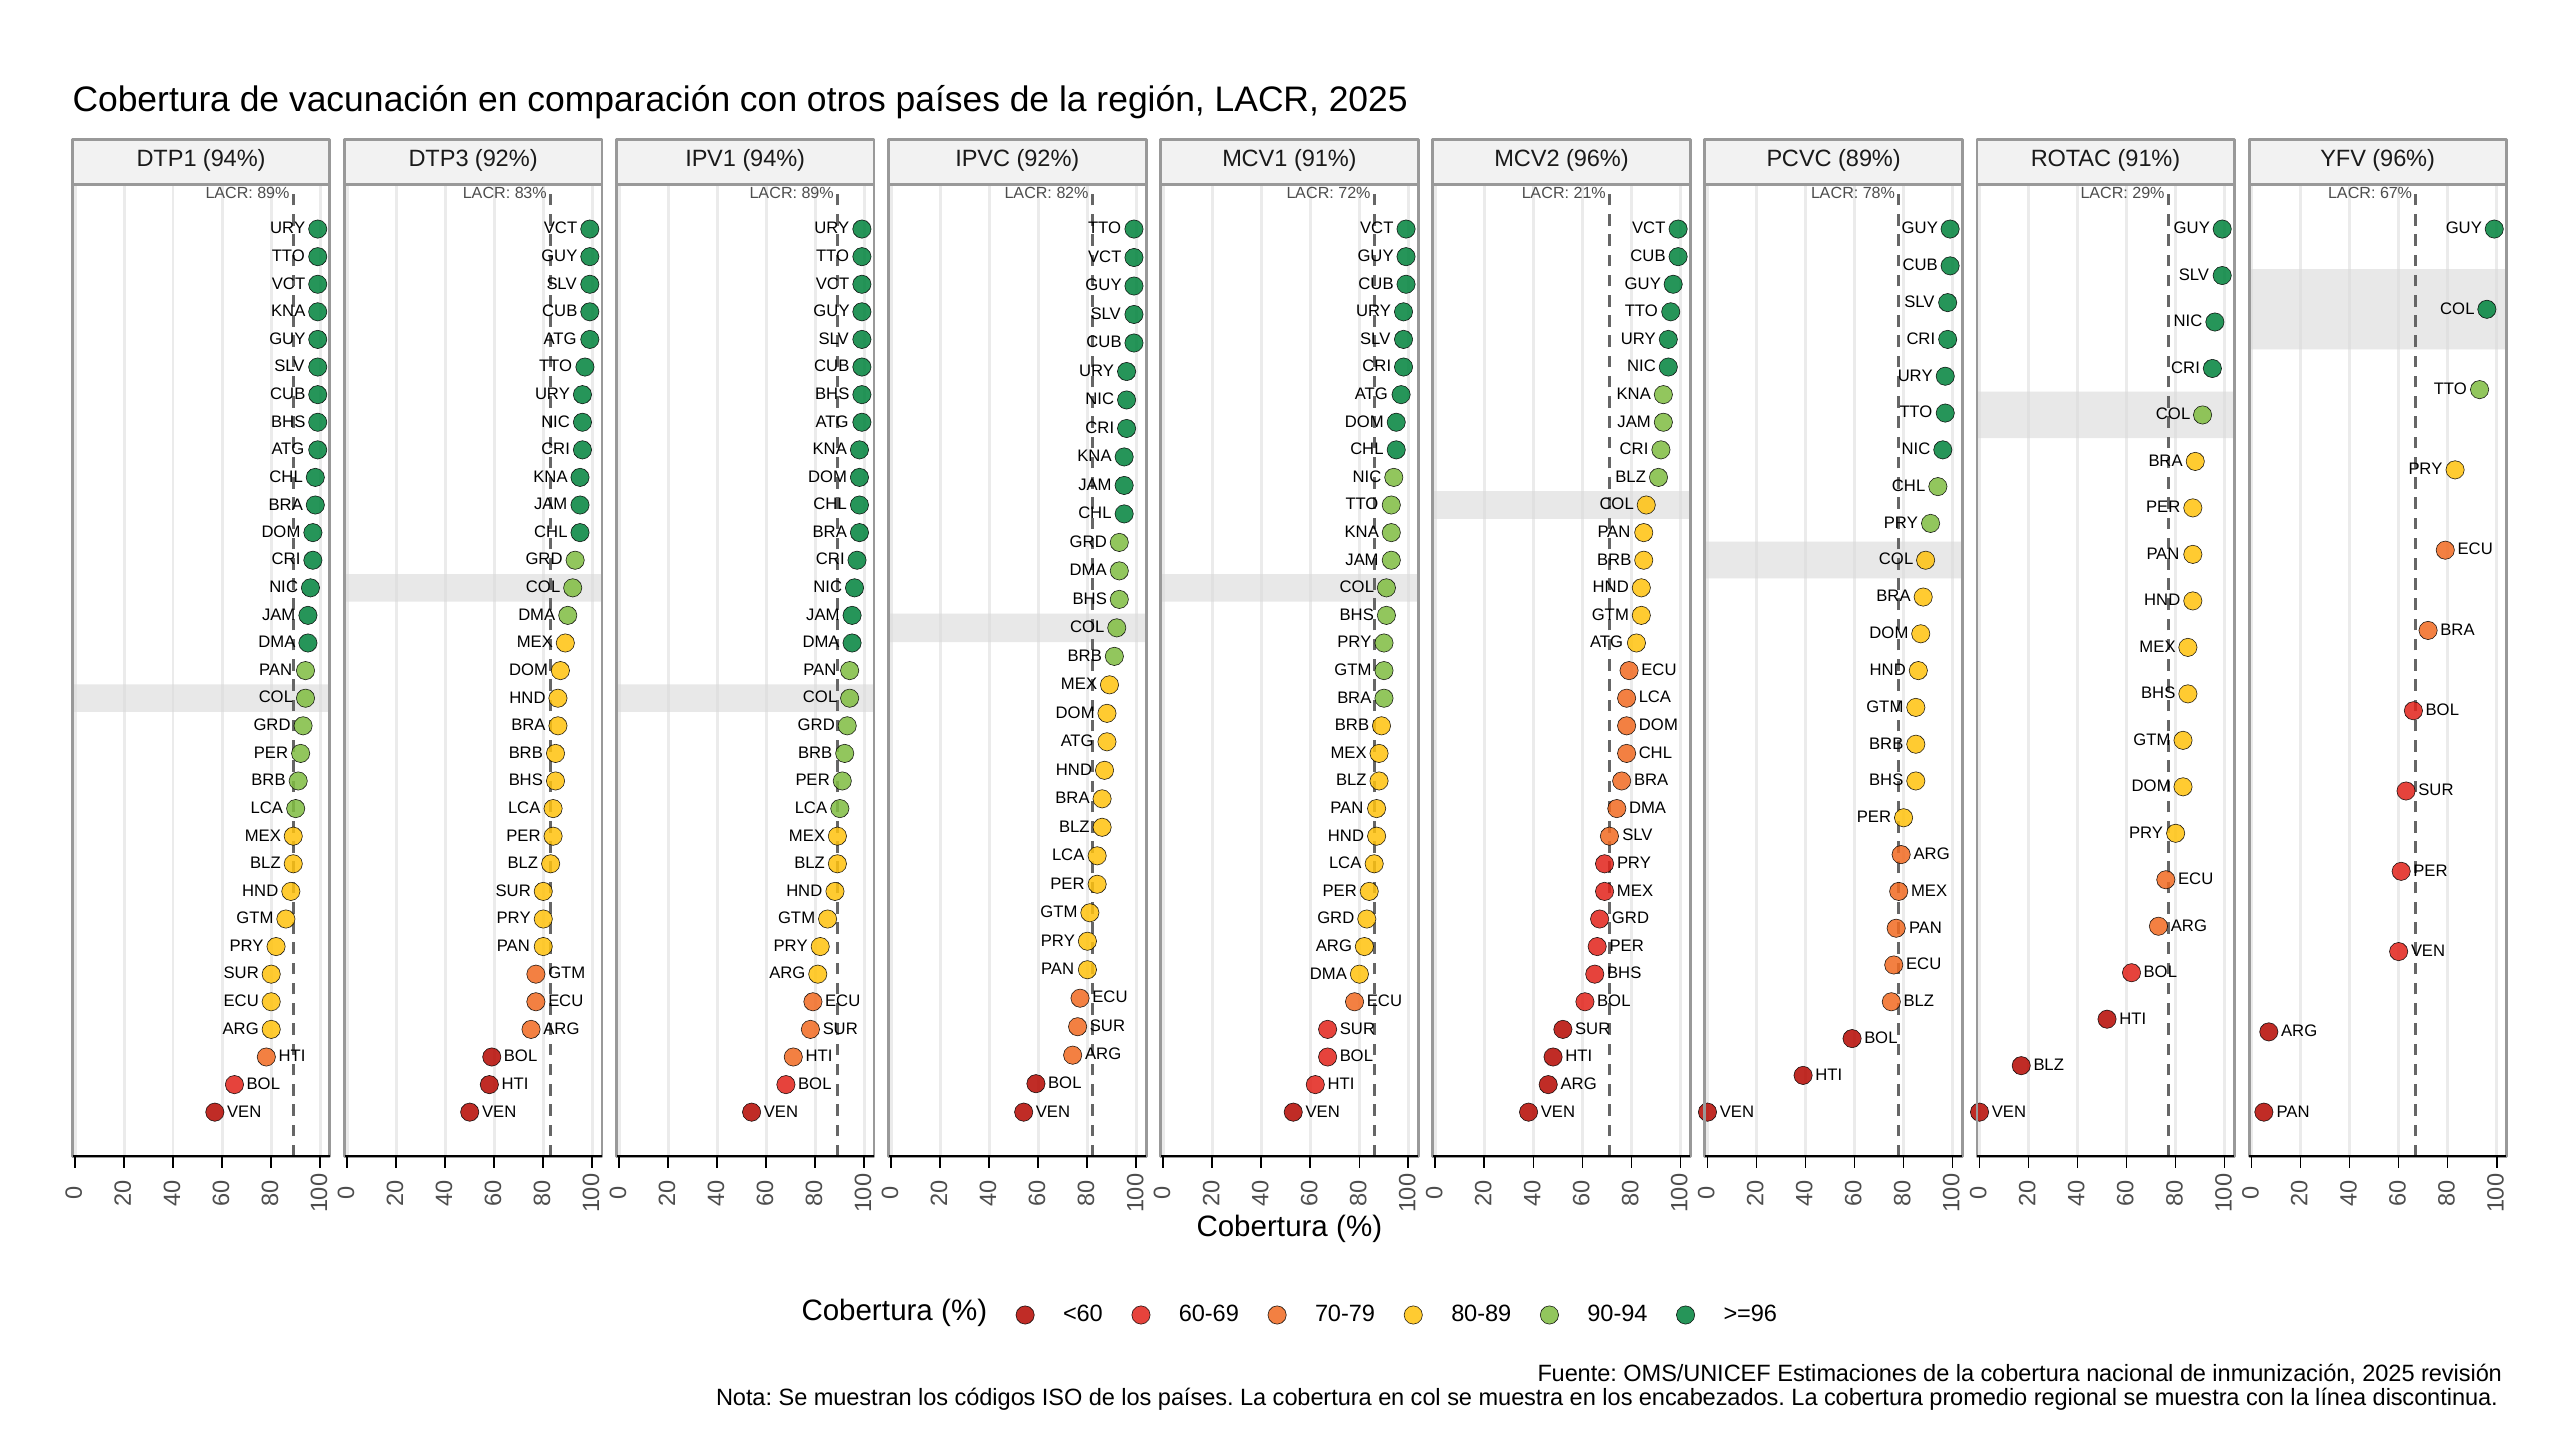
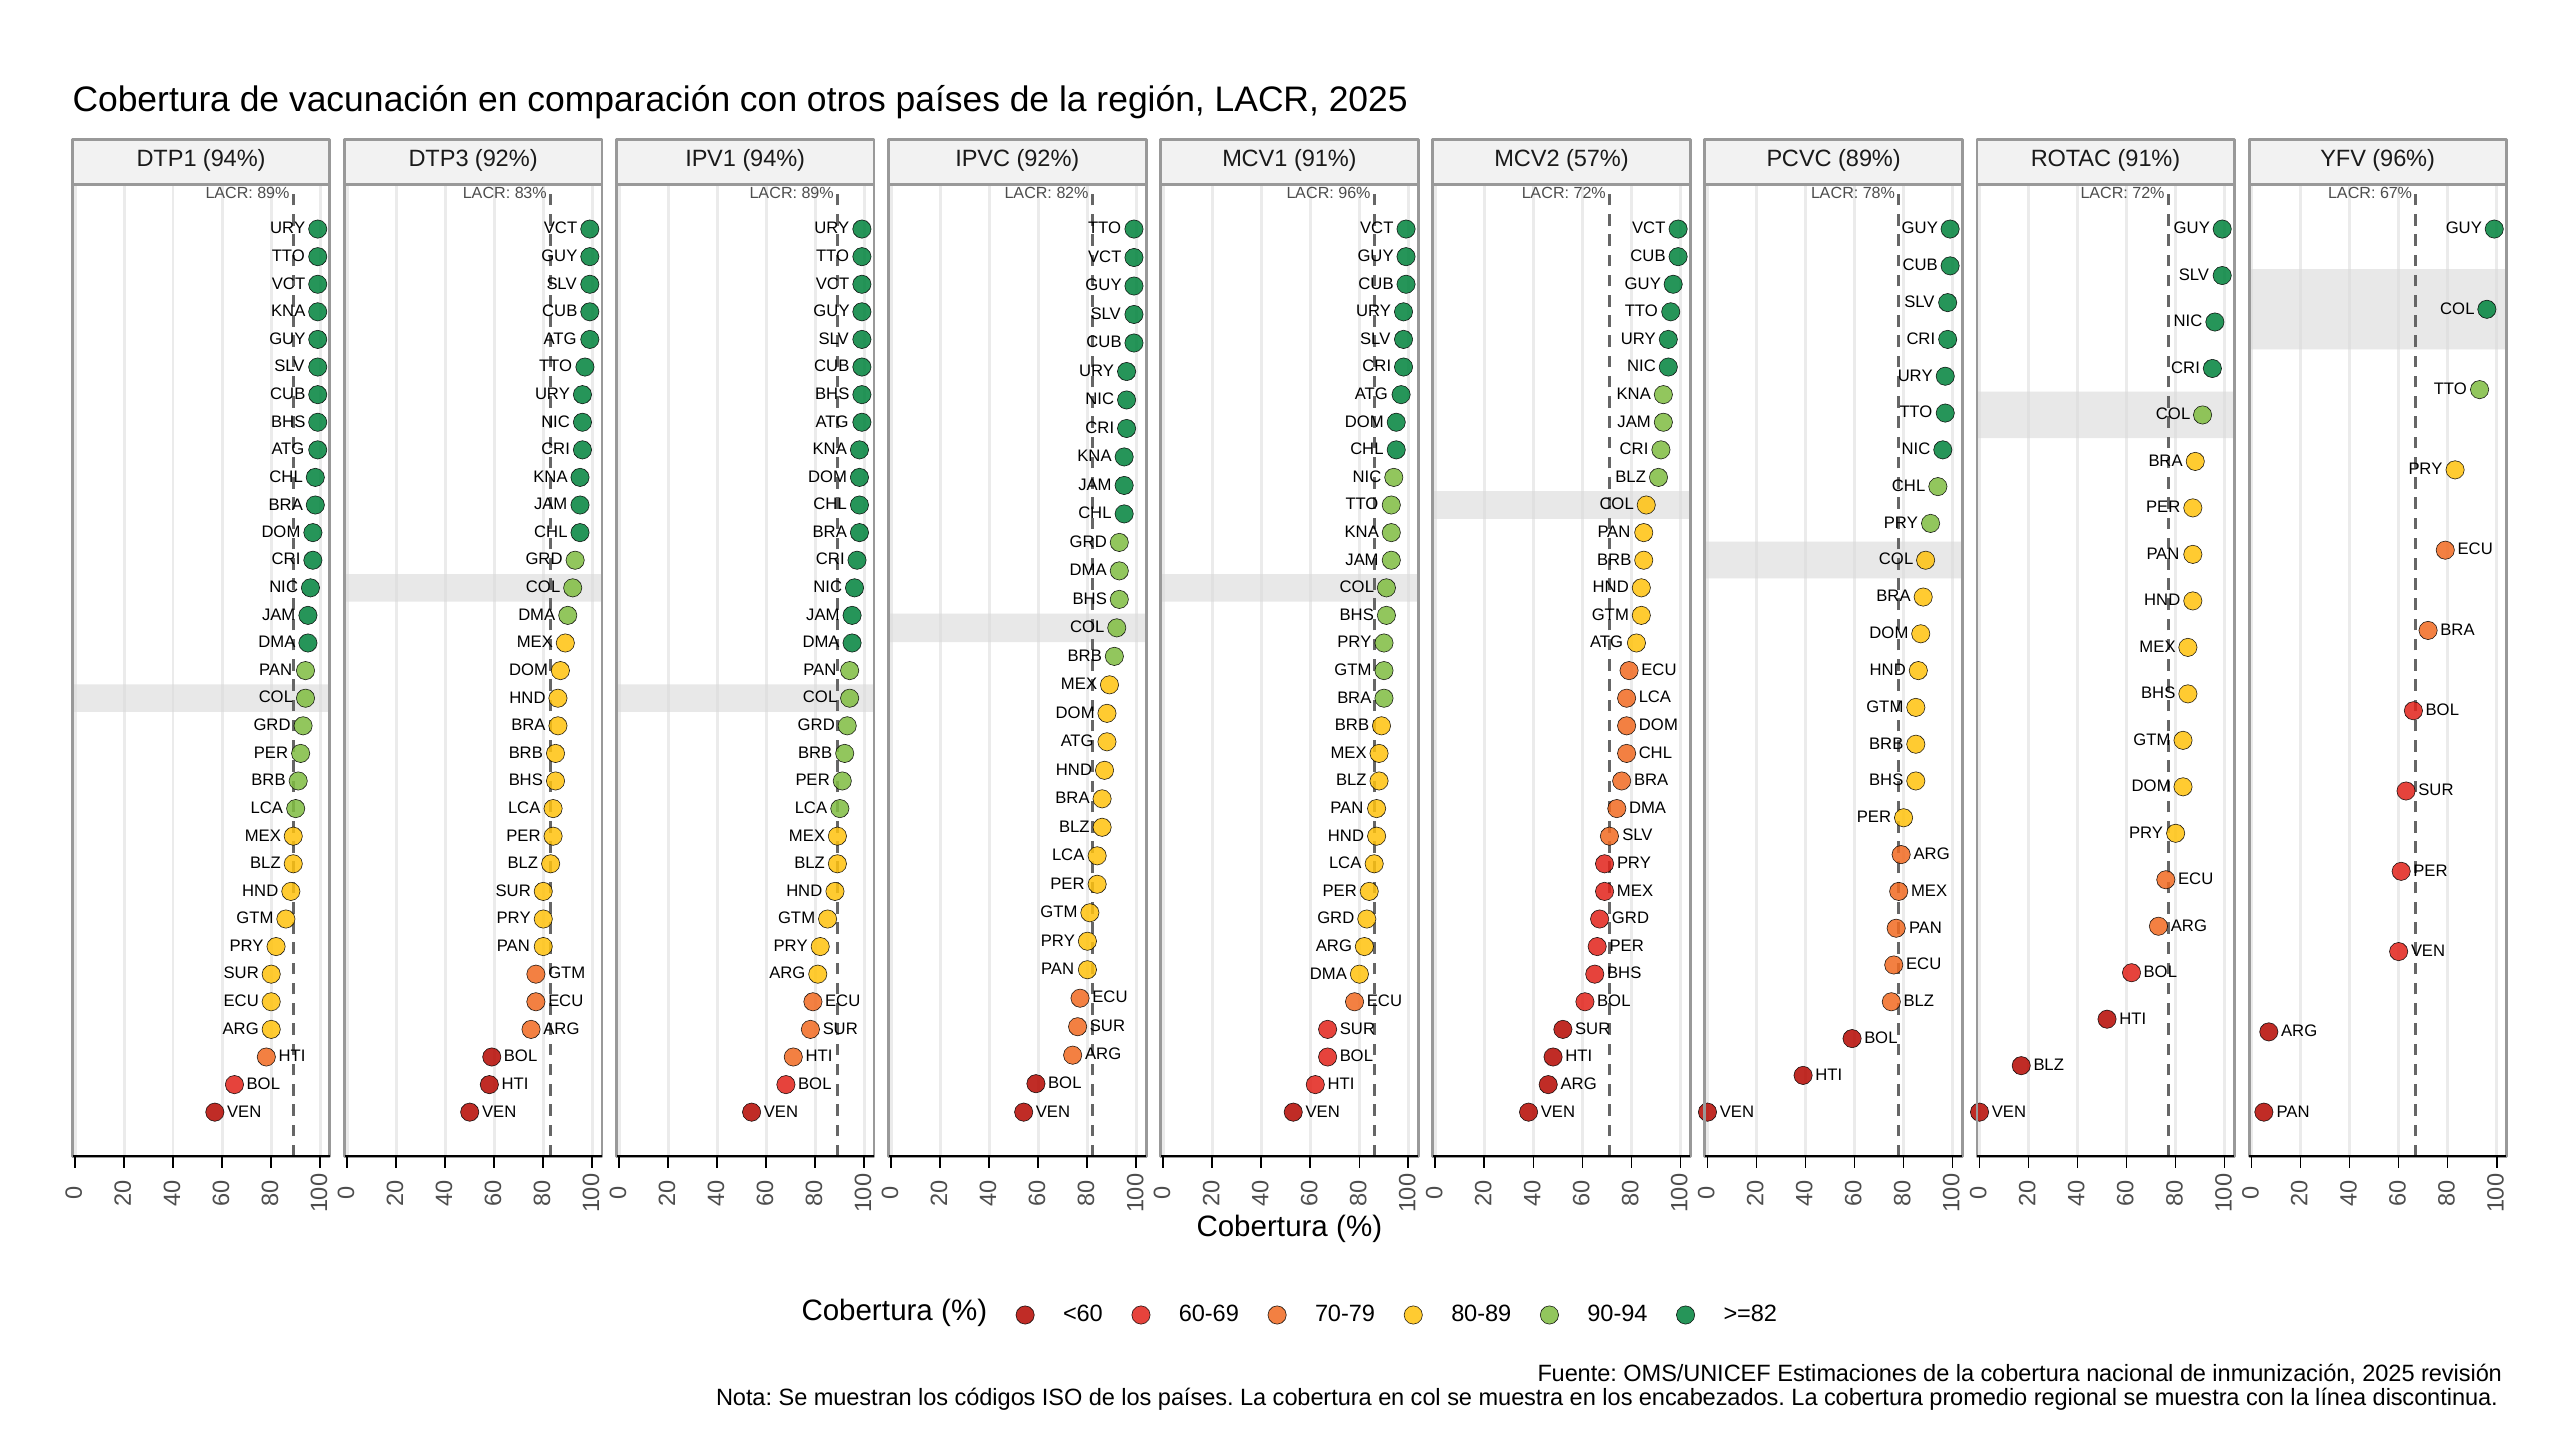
MCV2 96%: 96% -> 57% (1597, 159)
LACR 72%: 72% -> 96% (1354, 193)
21%: 21% -> 72% (1590, 193)
29%: 29% -> 72% (2149, 193)
>=96: >=96 -> >=82 (1750, 1314)
